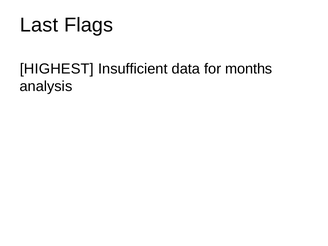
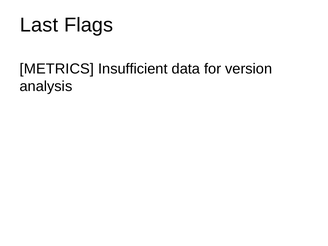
HIGHEST: HIGHEST -> METRICS (57, 69)
months: months -> version (249, 69)
